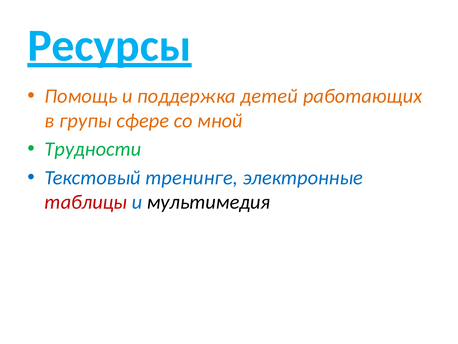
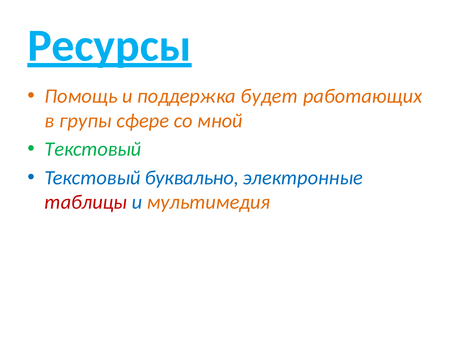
детей: детей -> будет (269, 96)
Трудности: Трудности -> Текстовый (93, 149)
тренинге: тренинге -> буквально (192, 178)
мультимедия colour: black -> orange (209, 202)
